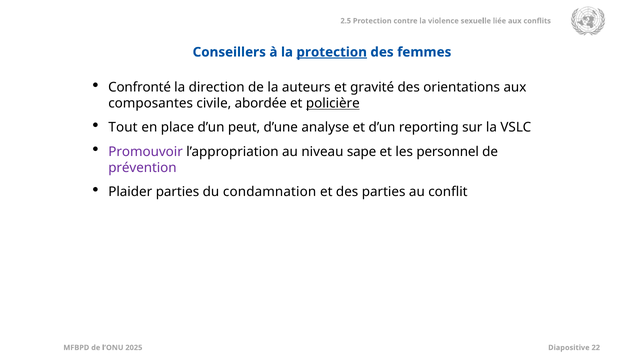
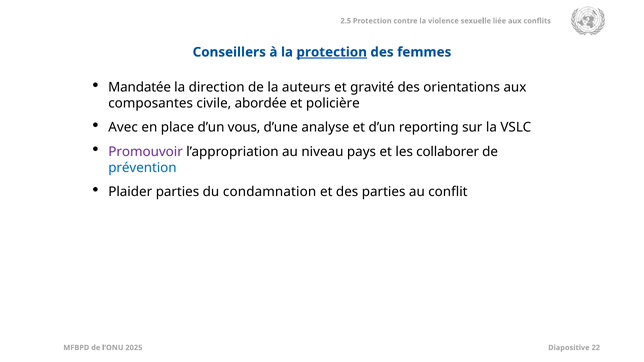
Confronté: Confronté -> Mandatée (140, 87)
policière underline: present -> none (333, 103)
Tout: Tout -> Avec (123, 128)
peut: peut -> vous (244, 128)
sape: sape -> pays (362, 152)
personnel: personnel -> collaborer (448, 152)
prévention colour: purple -> blue (142, 168)
